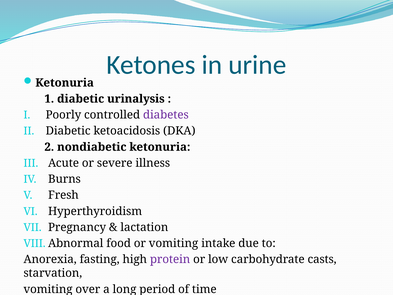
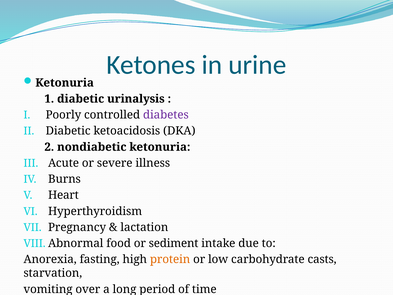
Fresh: Fresh -> Heart (63, 195)
or vomiting: vomiting -> sediment (174, 243)
protein colour: purple -> orange (170, 259)
